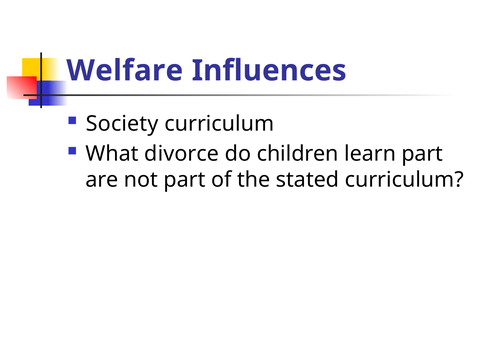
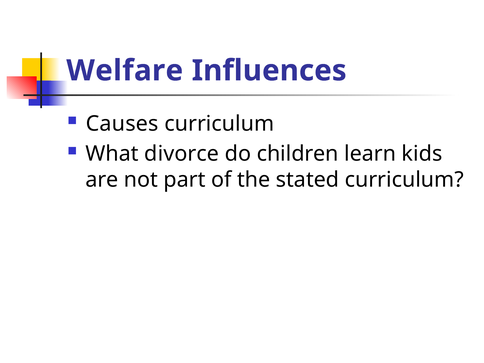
Society: Society -> Causes (122, 124)
learn part: part -> kids (422, 154)
